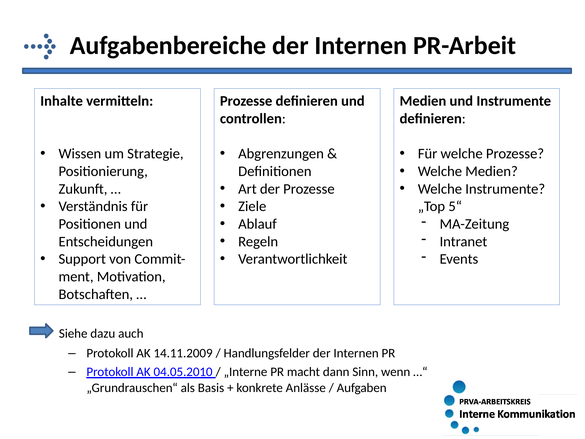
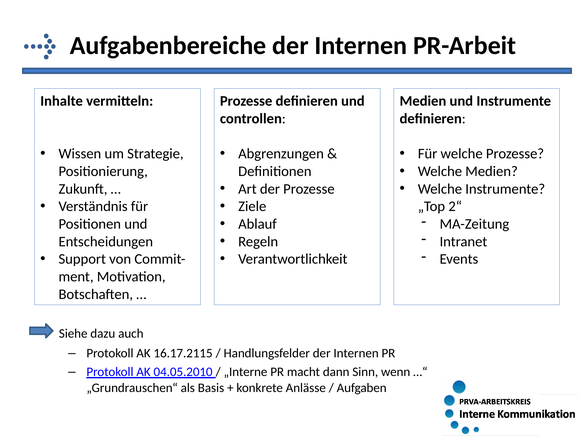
5“: 5“ -> 2“ (455, 206)
14.11.2009: 14.11.2009 -> 16.17.2115 (183, 353)
